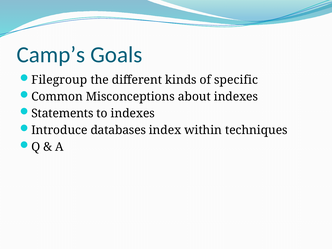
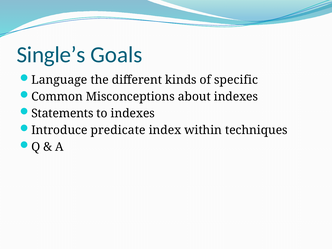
Camp’s: Camp’s -> Single’s (51, 55)
Filegroup: Filegroup -> Language (59, 80)
databases: databases -> predicate (118, 130)
